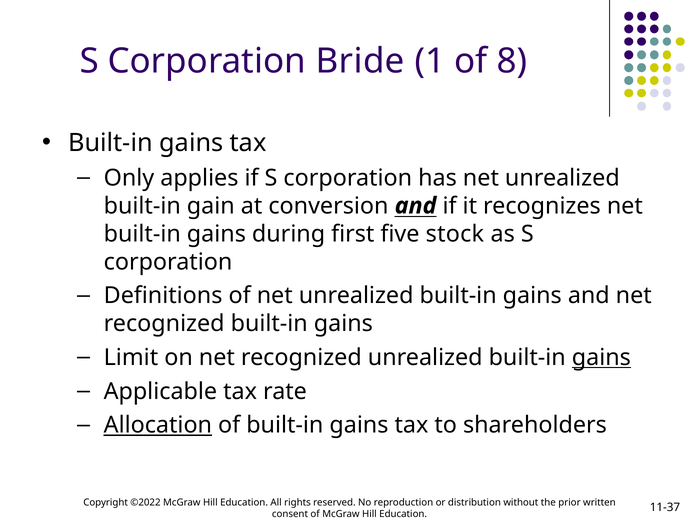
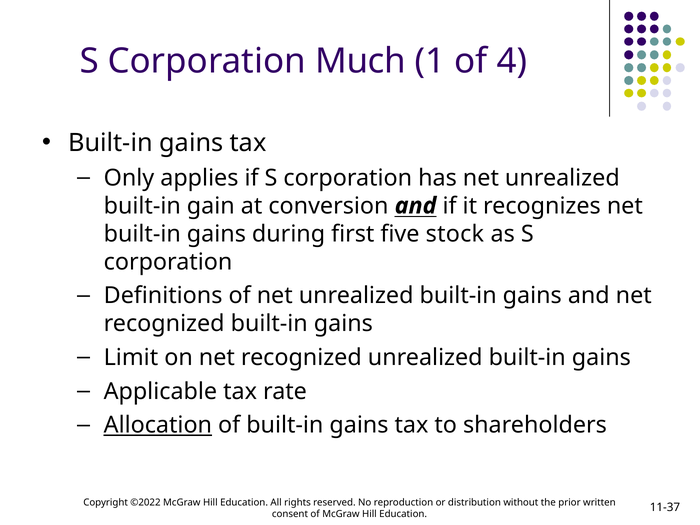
Bride: Bride -> Much (361, 61)
8: 8 -> 4 (512, 61)
gains underline: present -> none (601, 357)
